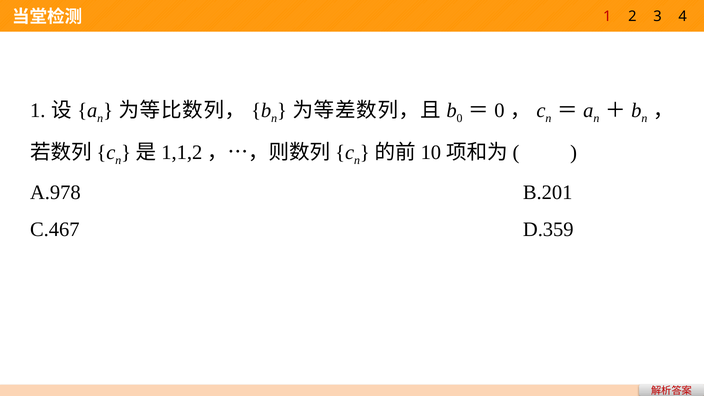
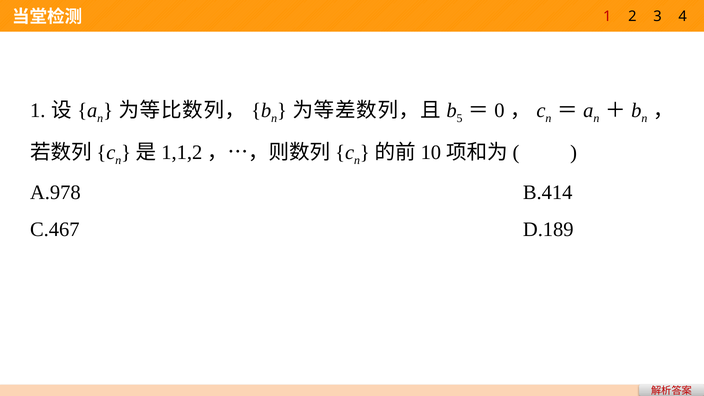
0: 0 -> 5 (460, 118)
B.201: B.201 -> B.414 (548, 193)
D.359: D.359 -> D.189 (548, 230)
